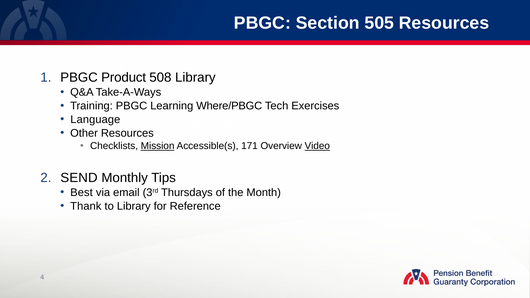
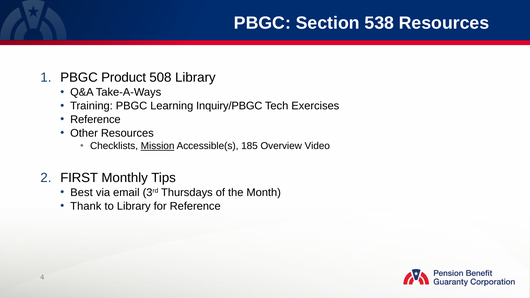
505: 505 -> 538 (379, 23)
Where/PBGC: Where/PBGC -> Inquiry/PBGC (229, 106)
Language: Language -> Reference (95, 120)
171: 171 -> 185 (249, 146)
Video underline: present -> none (317, 146)
SEND: SEND -> FIRST (79, 178)
